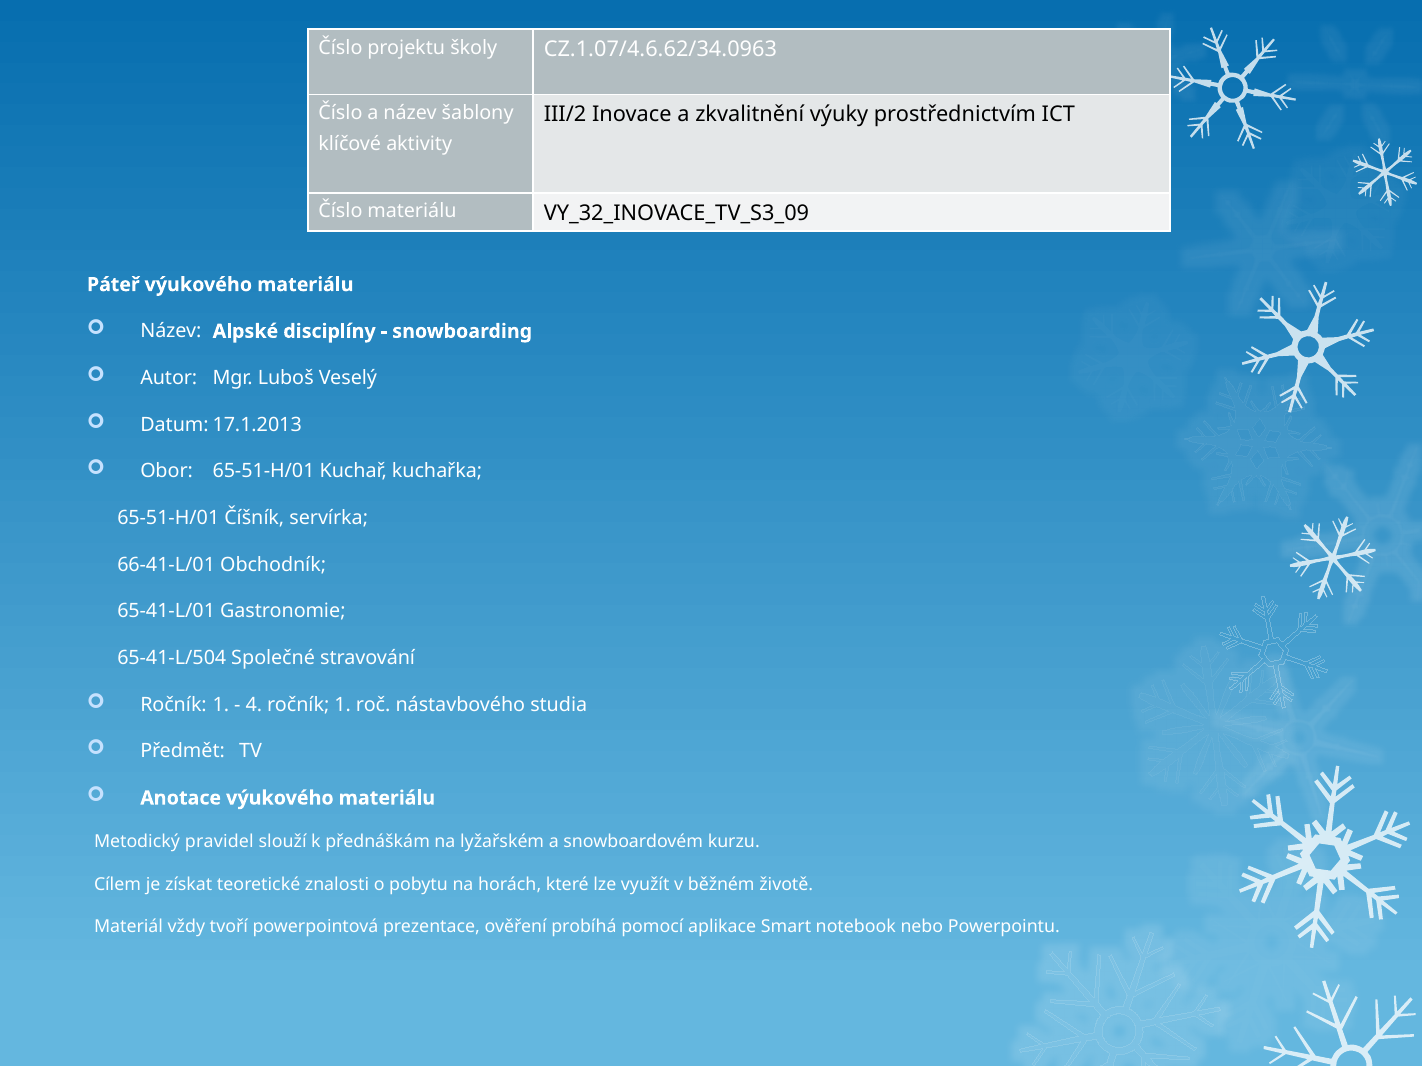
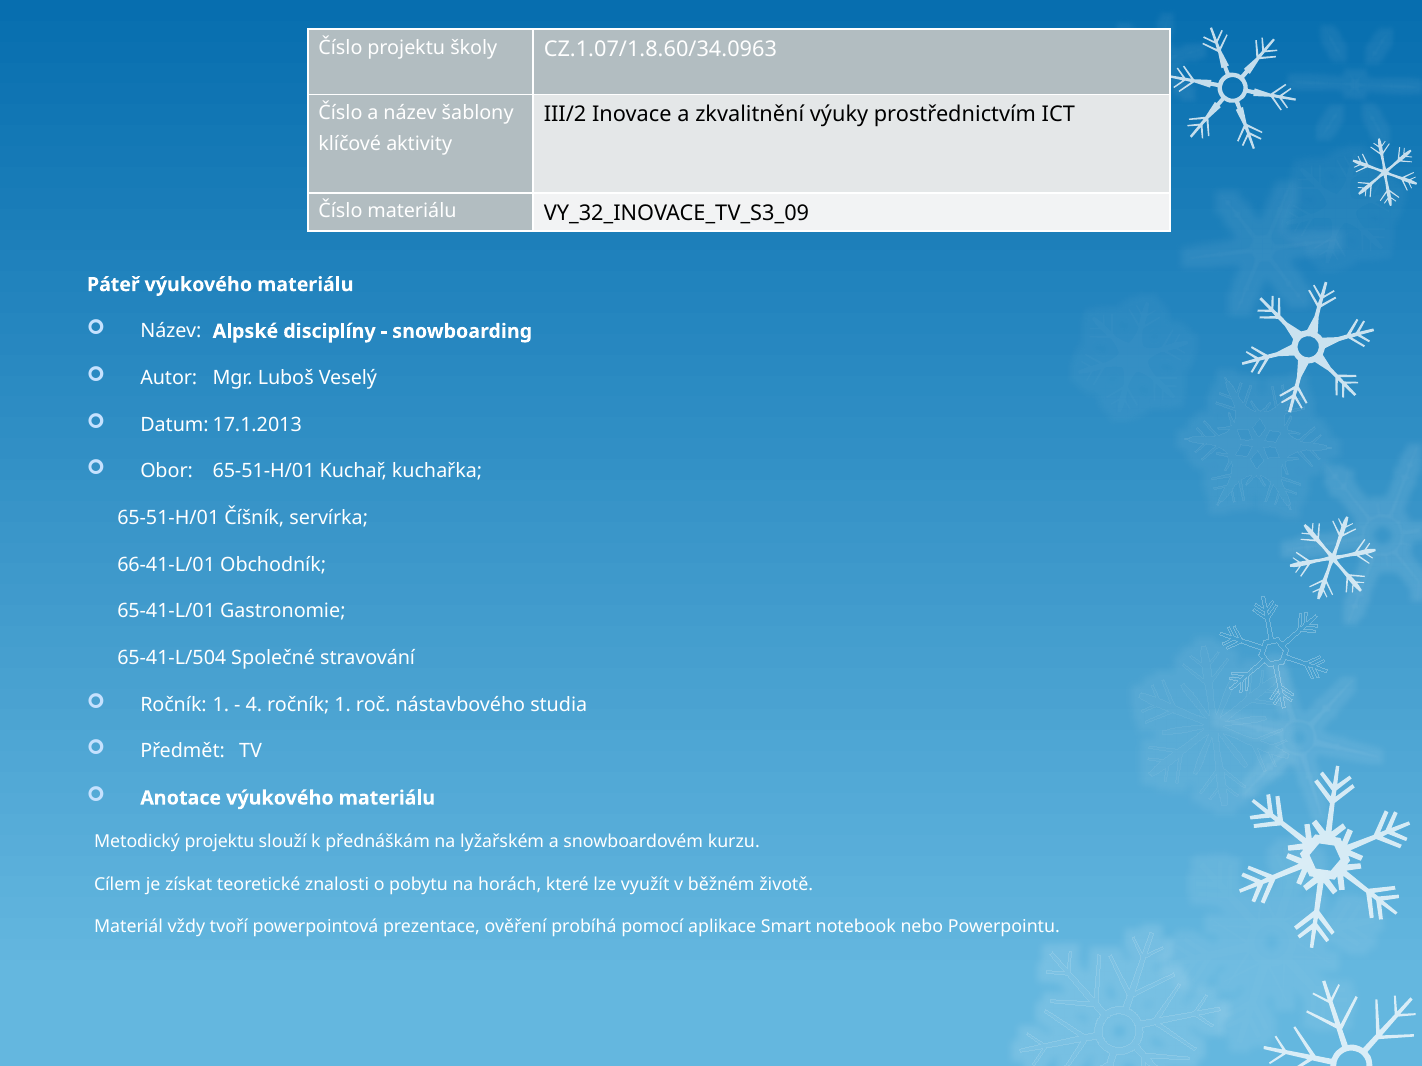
CZ.1.07/4.6.62/34.0963: CZ.1.07/4.6.62/34.0963 -> CZ.1.07/1.8.60/34.0963 (660, 50)
Metodický pravidel: pravidel -> projektu (220, 842)
